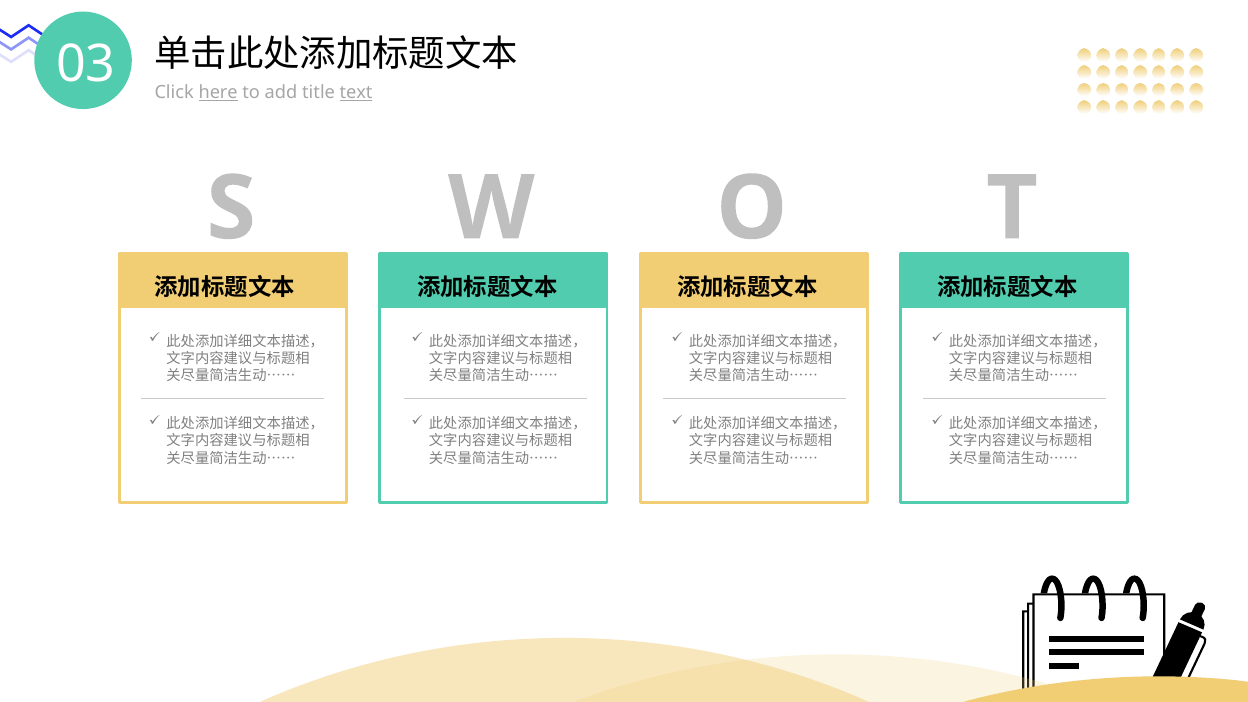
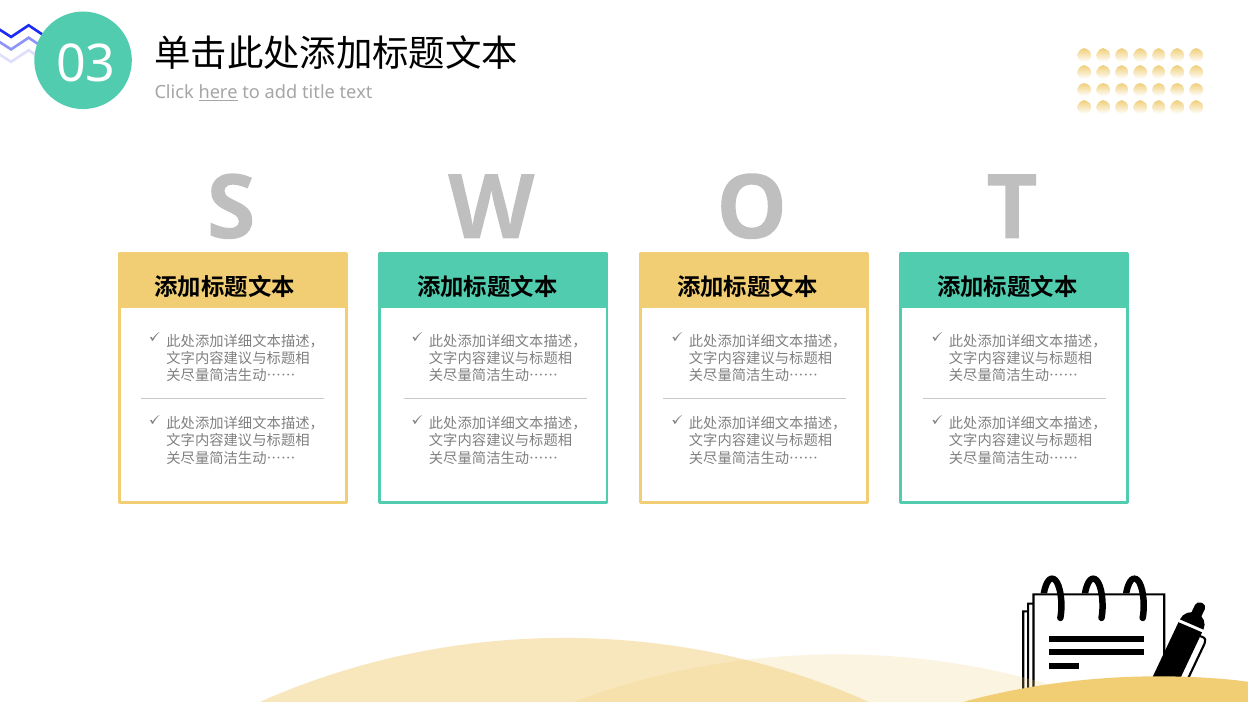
text underline: present -> none (356, 92)
